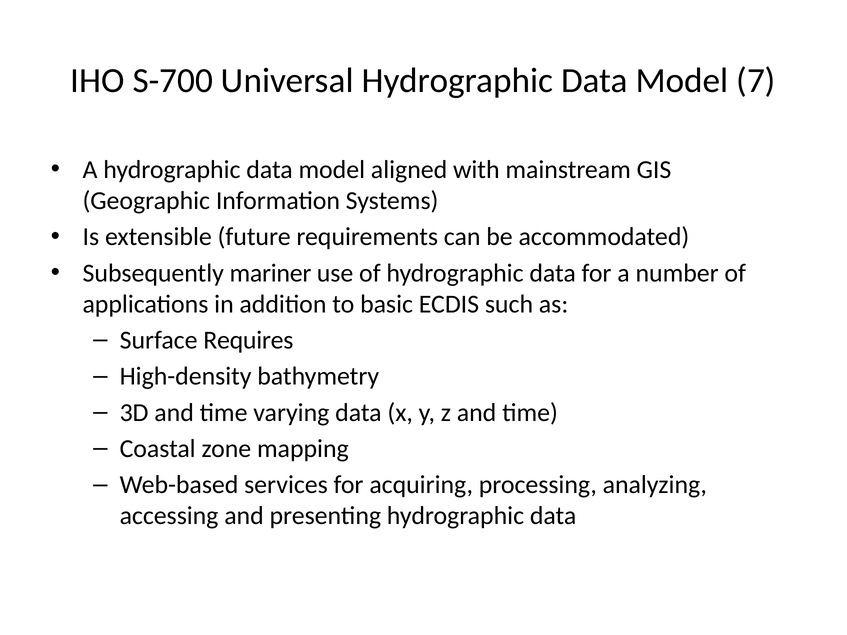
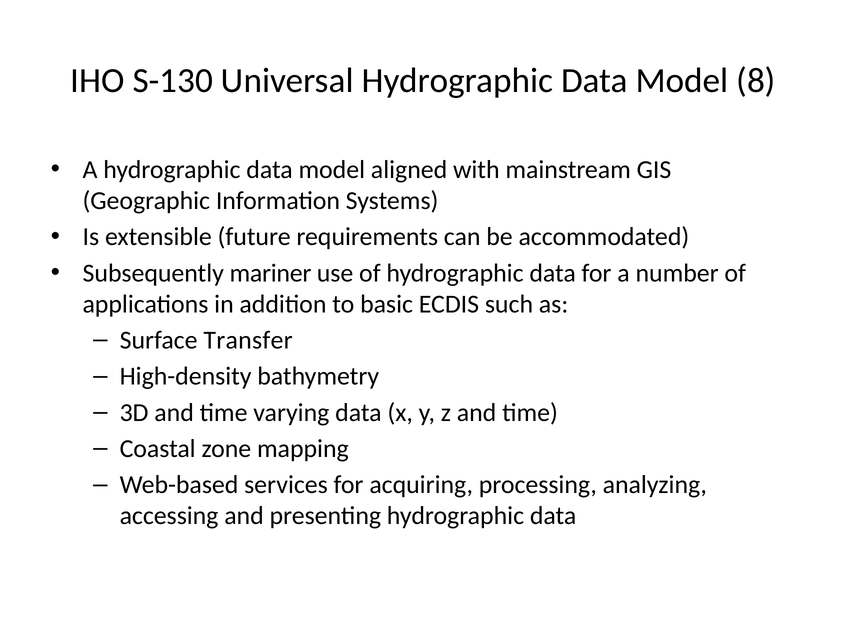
S-700: S-700 -> S-130 (173, 81)
7: 7 -> 8 (756, 81)
Requires: Requires -> Transfer (248, 340)
